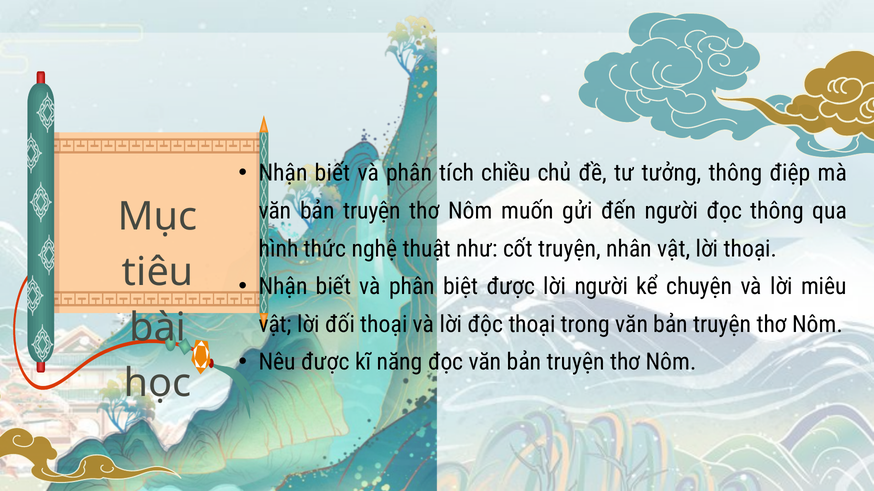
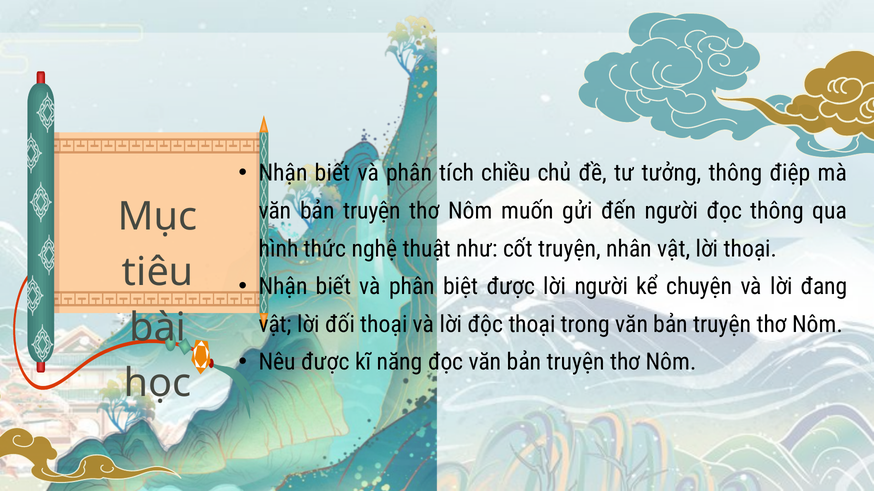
miêu: miêu -> đang (824, 287)
